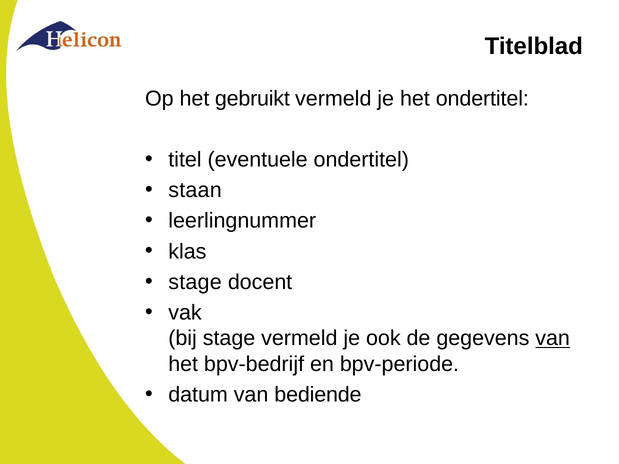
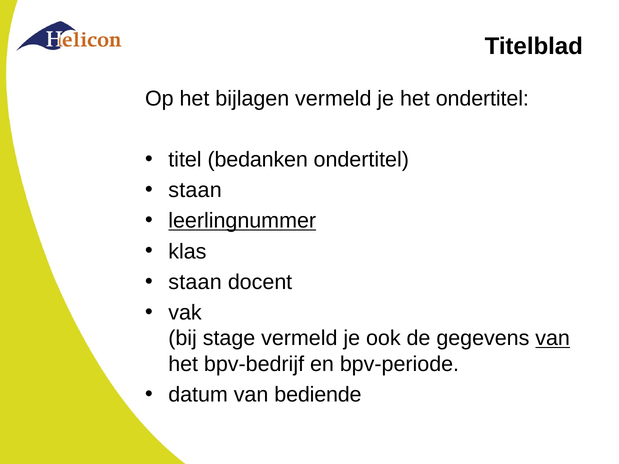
gebruikt: gebruikt -> bijlagen (252, 99)
eventuele: eventuele -> bedanken (258, 160)
leerlingnummer underline: none -> present (242, 221)
stage: stage -> staan (195, 282)
